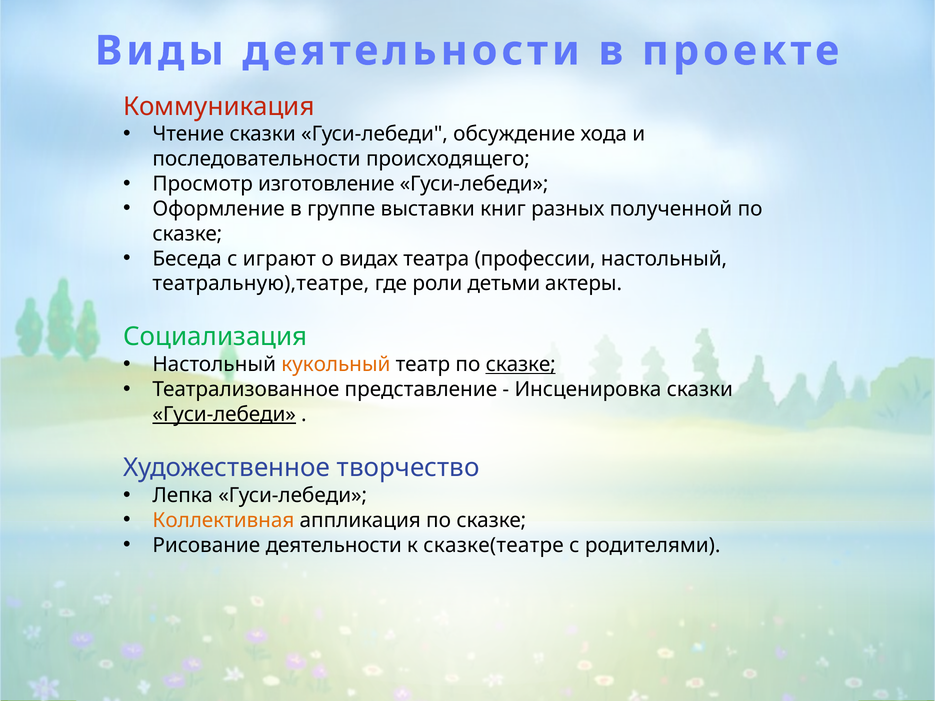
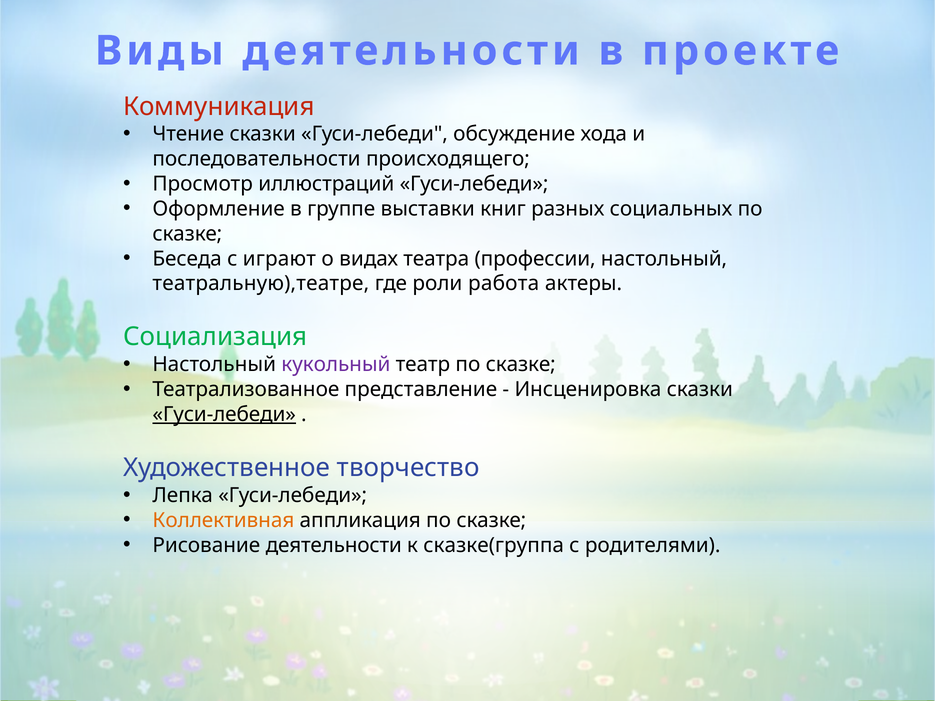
изготовление: изготовление -> иллюстраций (326, 184)
полученной: полученной -> социальных (671, 209)
детьми: детьми -> работа (504, 284)
кукольный colour: orange -> purple (336, 365)
сказке underline: present -> none (521, 365)
сказке(театре: сказке(театре -> сказке(группа (494, 545)
